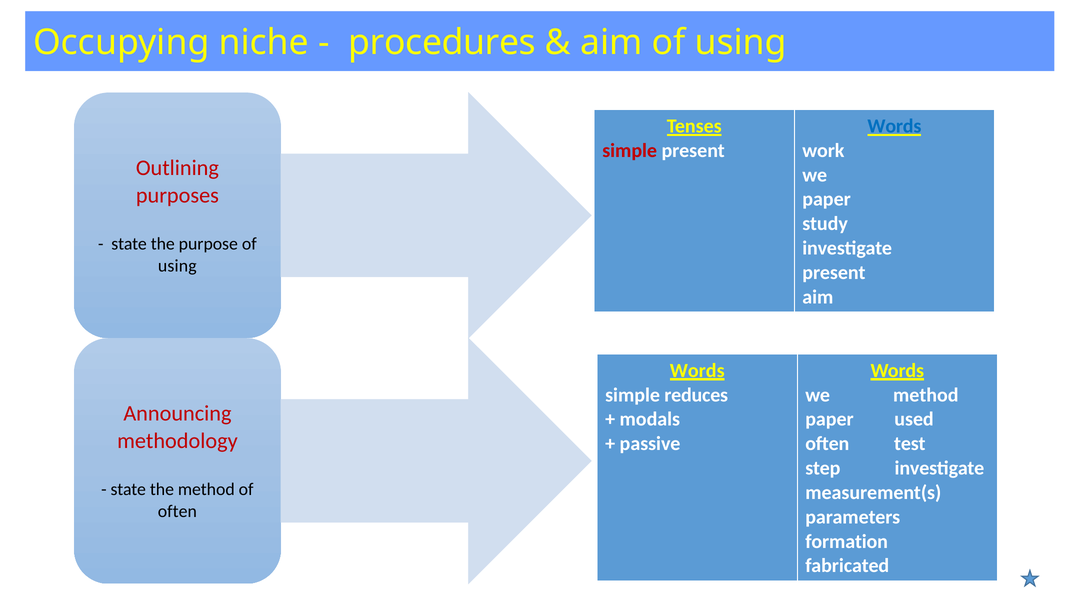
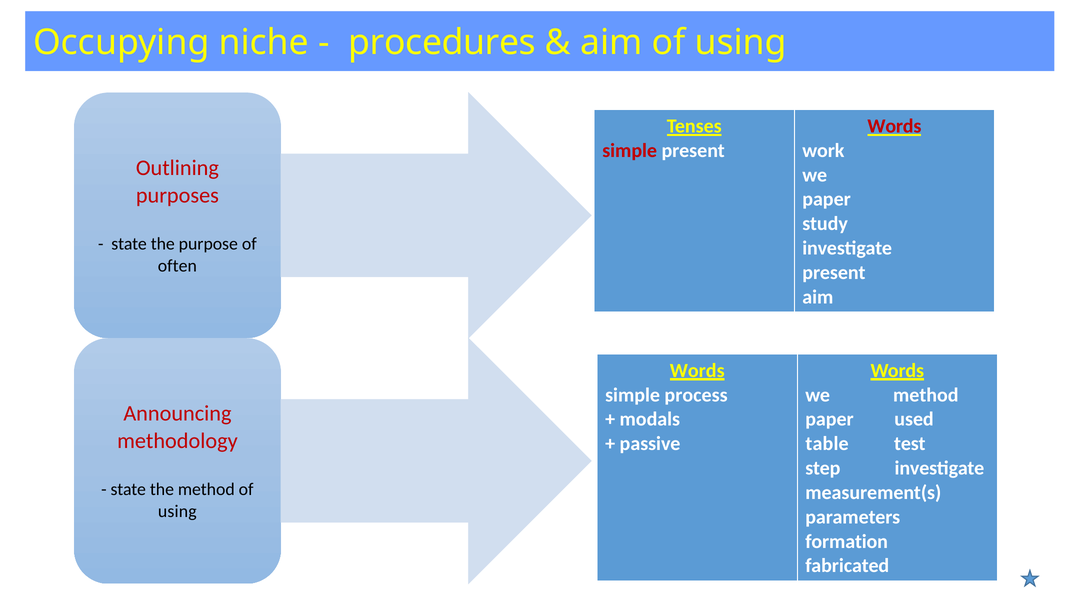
Words colour: blue -> red (894, 126)
using: using -> often (177, 266)
reduces: reduces -> process (696, 395)
often: often -> table (827, 444)
often: often -> using (177, 512)
